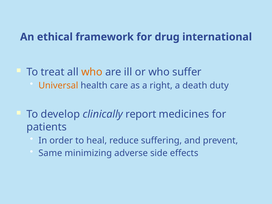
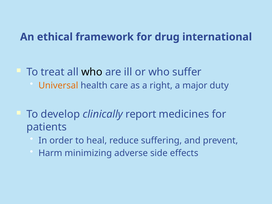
who colour: orange -> black (92, 72)
death: death -> major (195, 85)
Same: Same -> Harm (50, 153)
